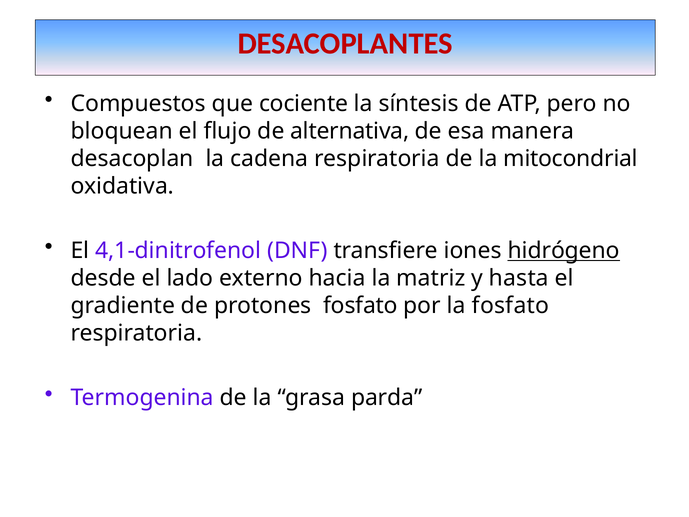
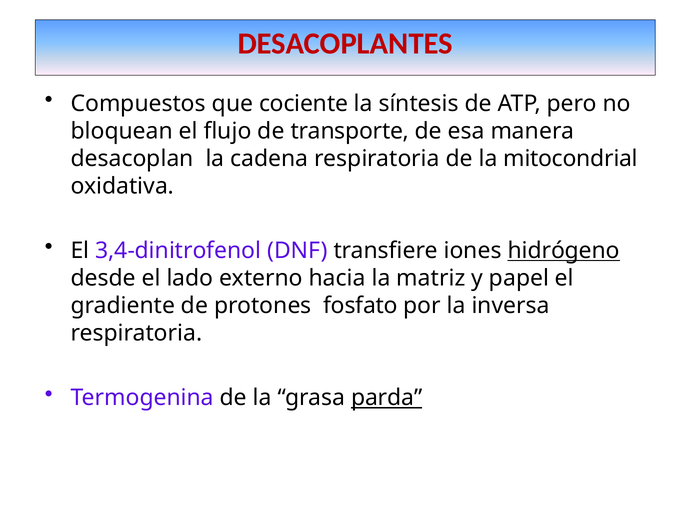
alternativa: alternativa -> transporte (350, 131)
4,1-dinitrofenol: 4,1-dinitrofenol -> 3,4-dinitrofenol (178, 251)
hasta: hasta -> papel (519, 278)
la fosfato: fosfato -> inversa (511, 306)
parda underline: none -> present (387, 397)
